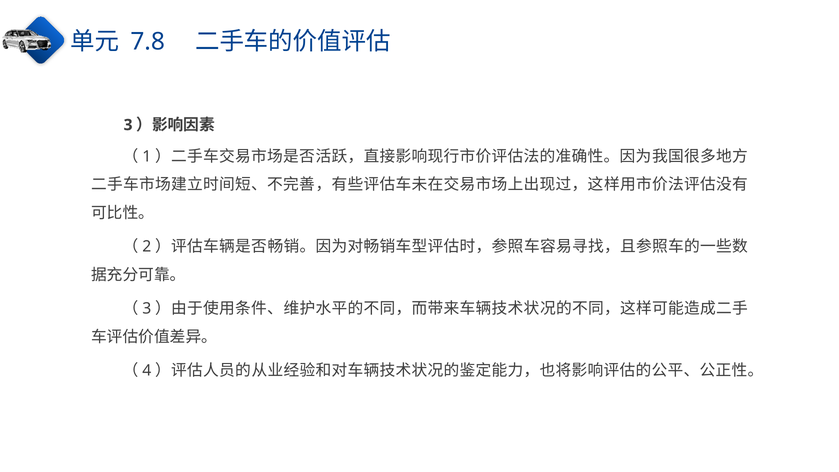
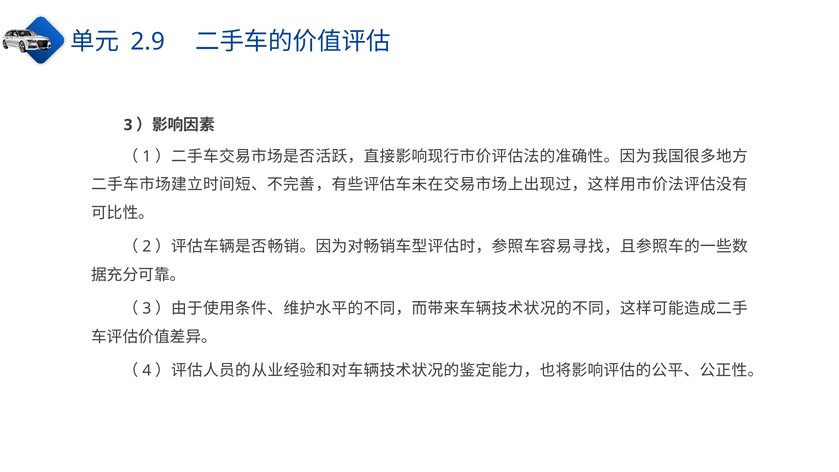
7.8: 7.8 -> 2.9 (148, 42)
